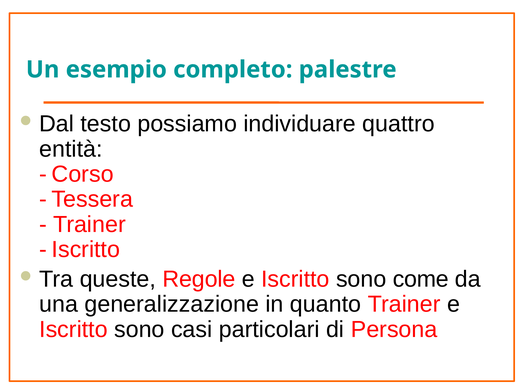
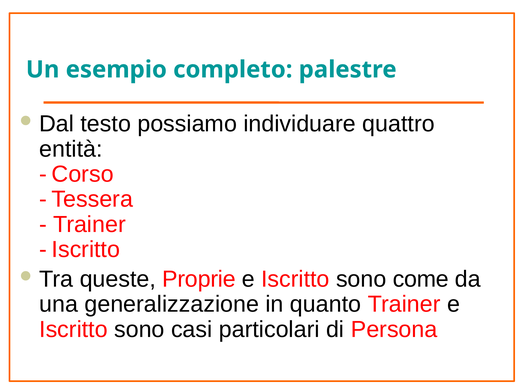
Regole: Regole -> Proprie (199, 279)
